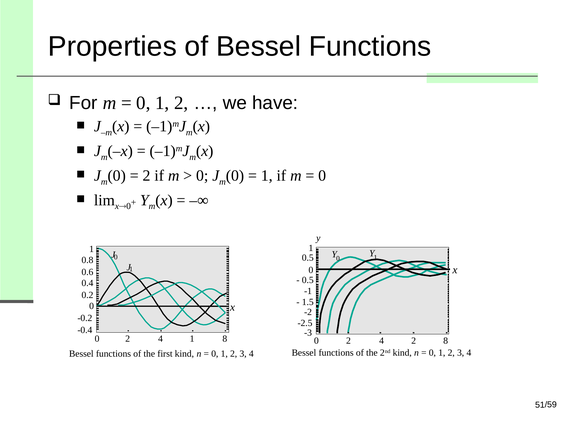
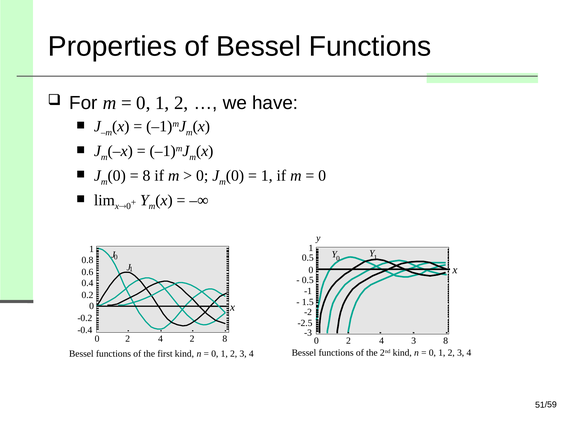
2: 2 -> 8 (147, 176)
4 1: 1 -> 2 (192, 339)
4 2: 2 -> 3 (414, 341)
